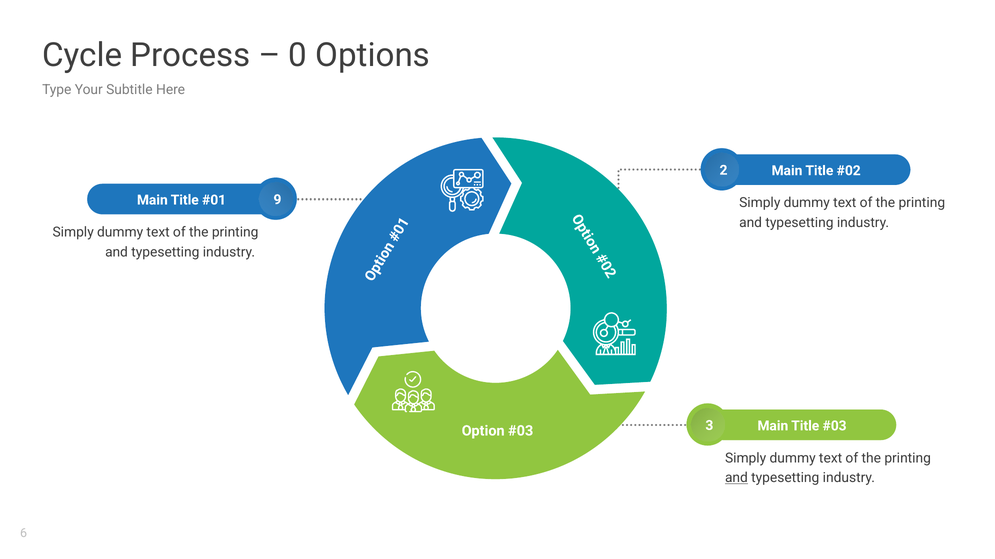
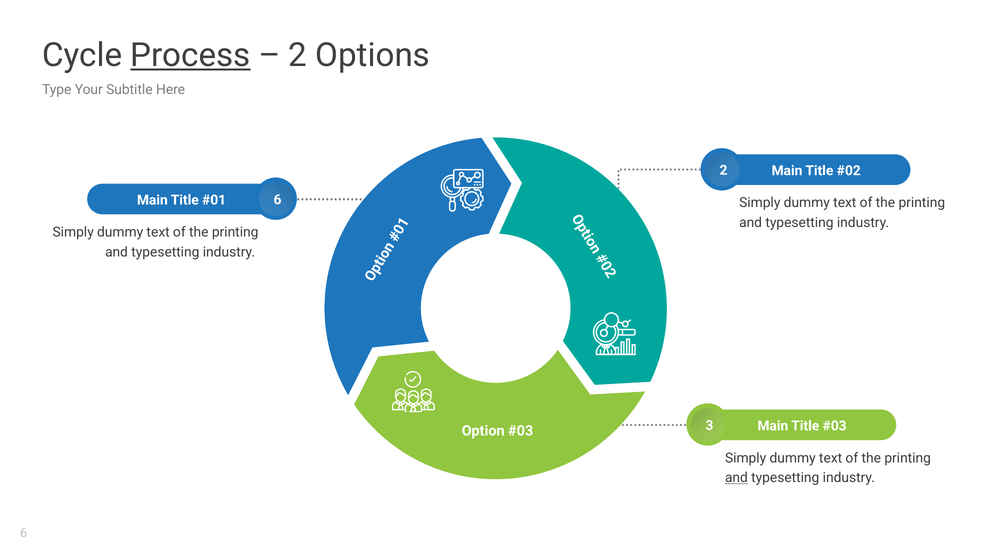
Process underline: none -> present (190, 55)
0: 0 -> 2 (298, 55)
9: 9 -> 6 (277, 200)
